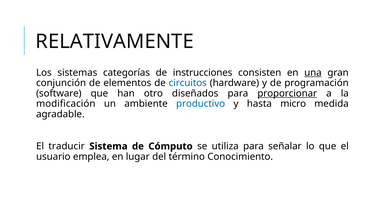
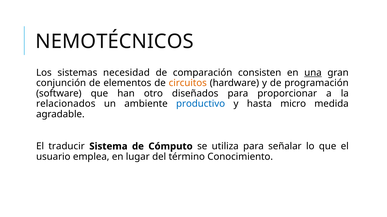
RELATIVAMENTE: RELATIVAMENTE -> NEMOTÉCNICOS (115, 42)
categorías: categorías -> necesidad (126, 73)
instrucciones: instrucciones -> comparación (203, 73)
circuitos colour: blue -> orange (188, 83)
proporcionar underline: present -> none (287, 94)
modificación: modificación -> relacionados (66, 104)
